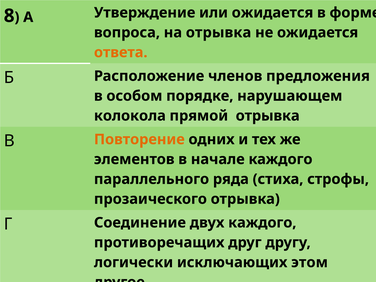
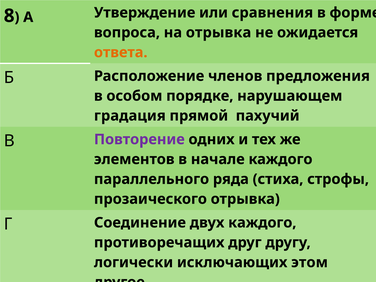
или ожидается: ожидается -> сравнения (272, 13)
колокола: колокола -> градация (130, 116)
прямой отрывка: отрывка -> пахучий (268, 116)
Повторение colour: orange -> purple (139, 139)
